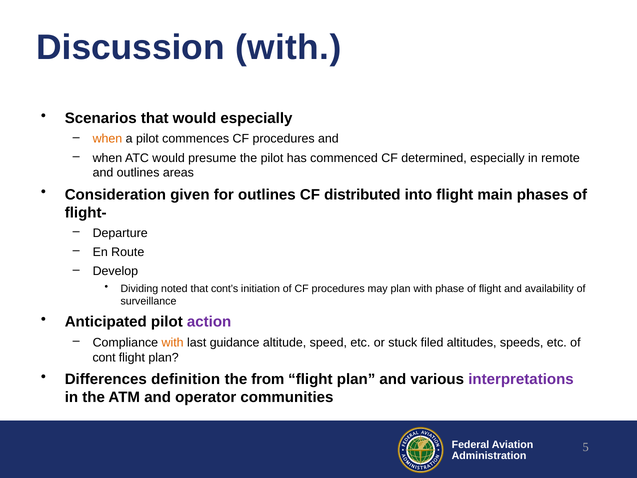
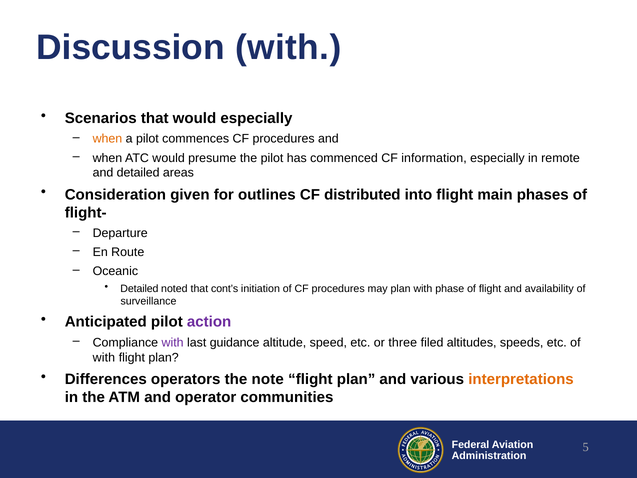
determined: determined -> information (434, 158)
and outlines: outlines -> detailed (138, 173)
Develop: Develop -> Oceanic (115, 271)
Dividing: Dividing -> Detailed (139, 288)
with colour: orange -> purple (173, 342)
stuck: stuck -> three (403, 342)
cont: cont -> with (104, 357)
definition: definition -> operators (186, 379)
from: from -> note (268, 379)
interpretations colour: purple -> orange (521, 379)
